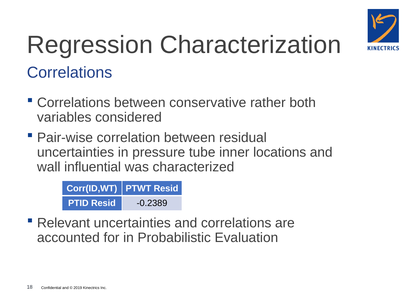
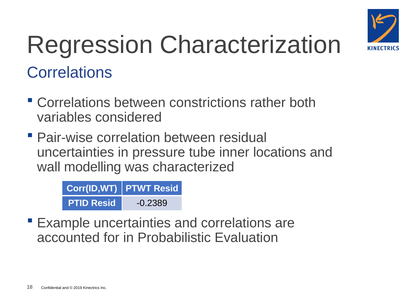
conservative: conservative -> constrictions (208, 103)
influential: influential -> modelling (93, 167)
Relevant: Relevant -> Example (64, 223)
